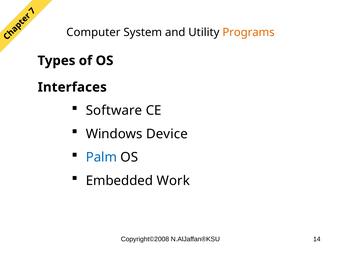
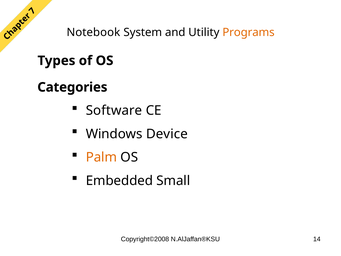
Computer: Computer -> Notebook (93, 32)
Interfaces: Interfaces -> Categories (72, 87)
Palm colour: blue -> orange (101, 157)
Work: Work -> Small (173, 181)
